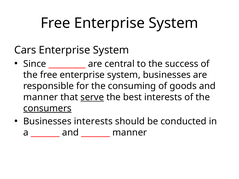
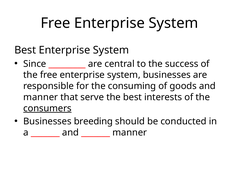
Cars: Cars -> Best (25, 50)
serve underline: present -> none (92, 97)
Businesses interests: interests -> breeding (93, 122)
